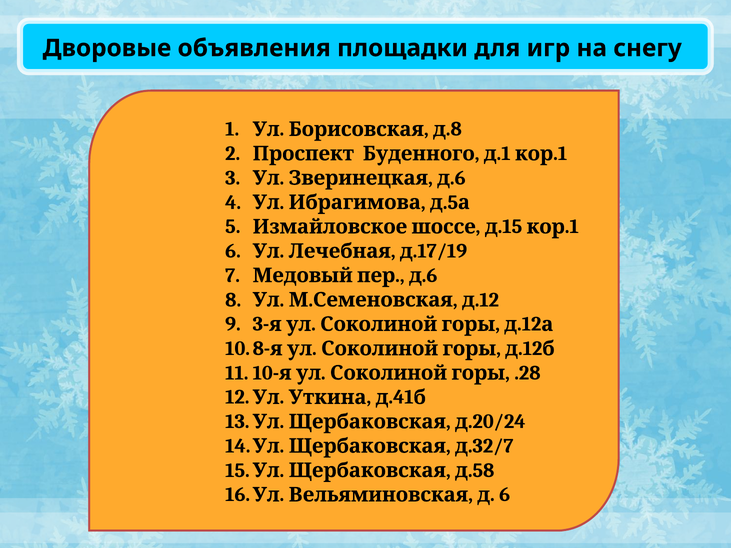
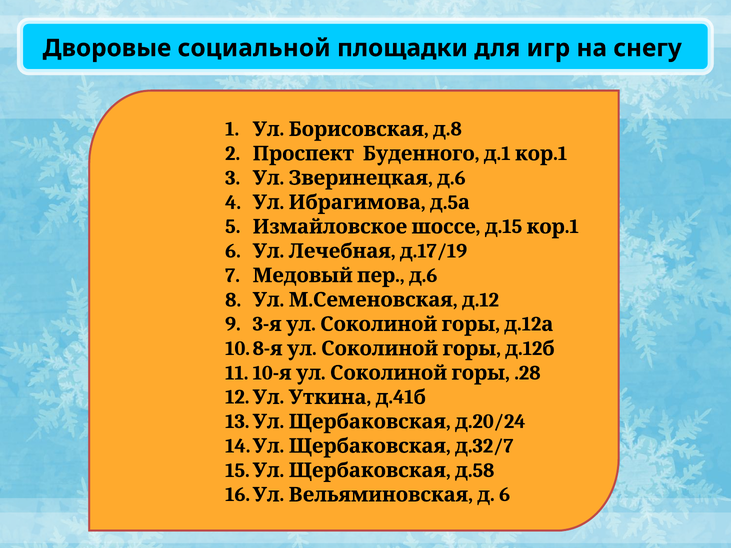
объявления: объявления -> социальной (254, 48)
